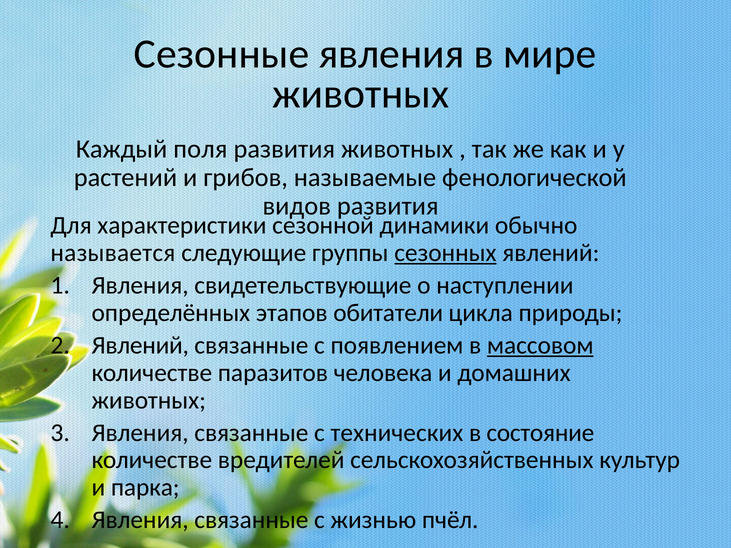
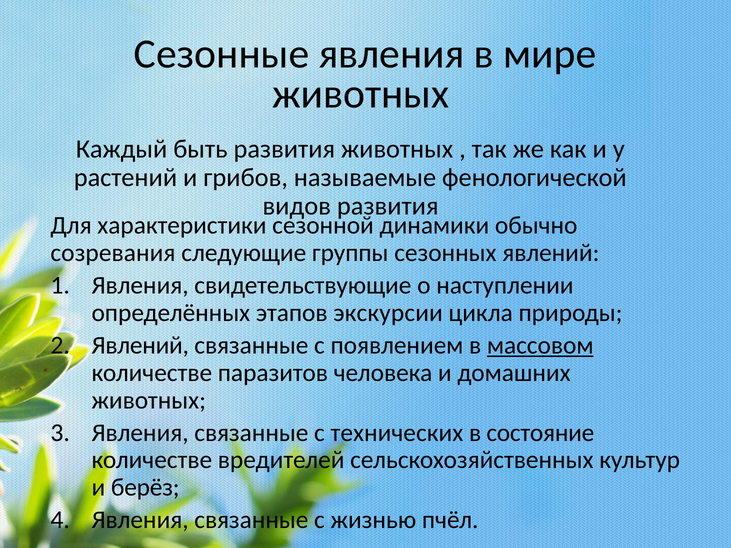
поля: поля -> быть (200, 149)
называется: называется -> созревания (113, 253)
сезонных underline: present -> none (445, 253)
обитатели: обитатели -> экскурсии (388, 313)
парка: парка -> берёз (145, 488)
